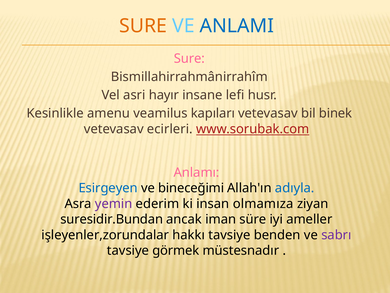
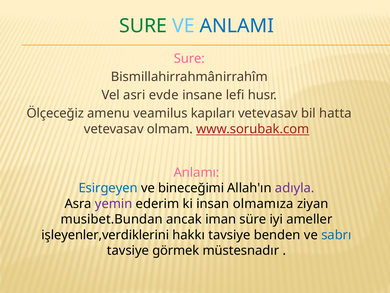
SURE colour: orange -> green (143, 26)
hayır: hayır -> evde (164, 95)
Kesinlikle: Kesinlikle -> Ölçeceğiz (55, 113)
binek: binek -> hatta (335, 113)
ecirleri: ecirleri -> olmam (170, 129)
adıyla colour: blue -> purple (295, 188)
suresidir.Bundan: suresidir.Bundan -> musibet.Bundan (112, 219)
işleyenler,zorundalar: işleyenler,zorundalar -> işleyenler,verdiklerini (105, 235)
sabrı colour: purple -> blue (336, 235)
